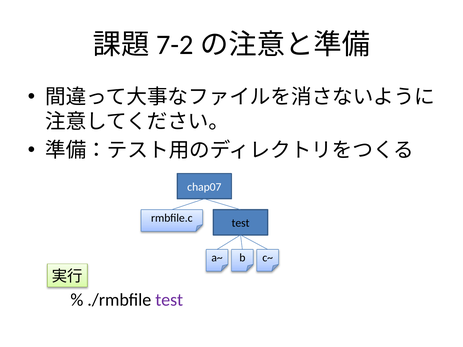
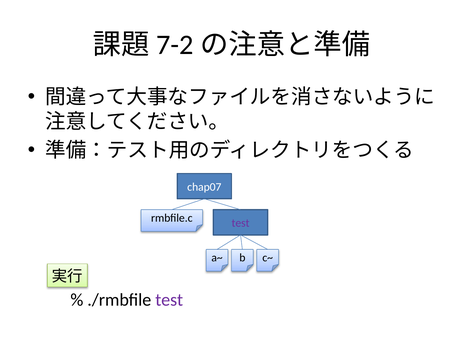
test colour: black -> purple (241, 223)
